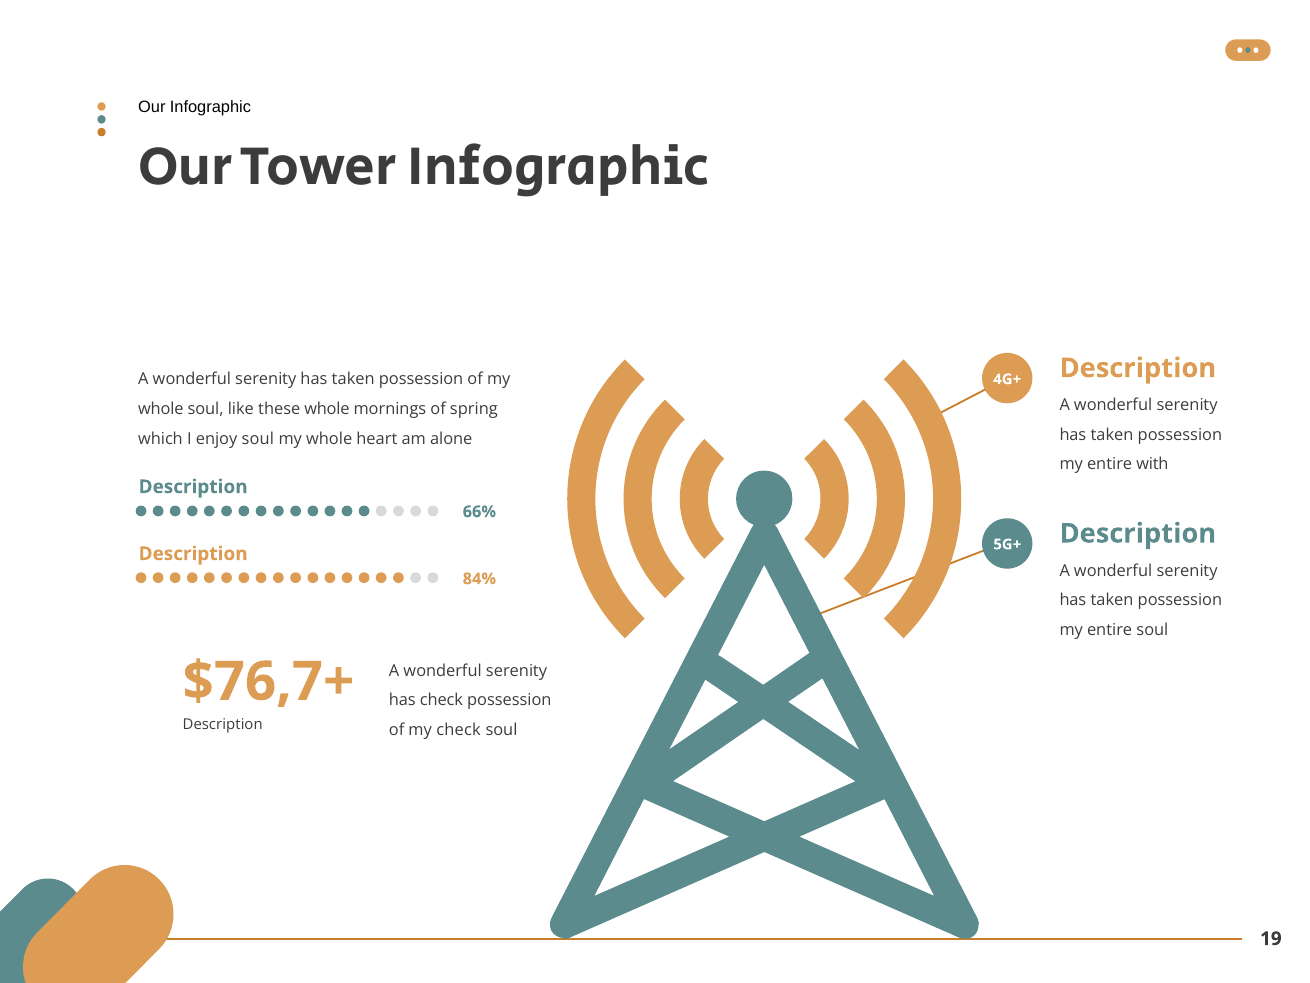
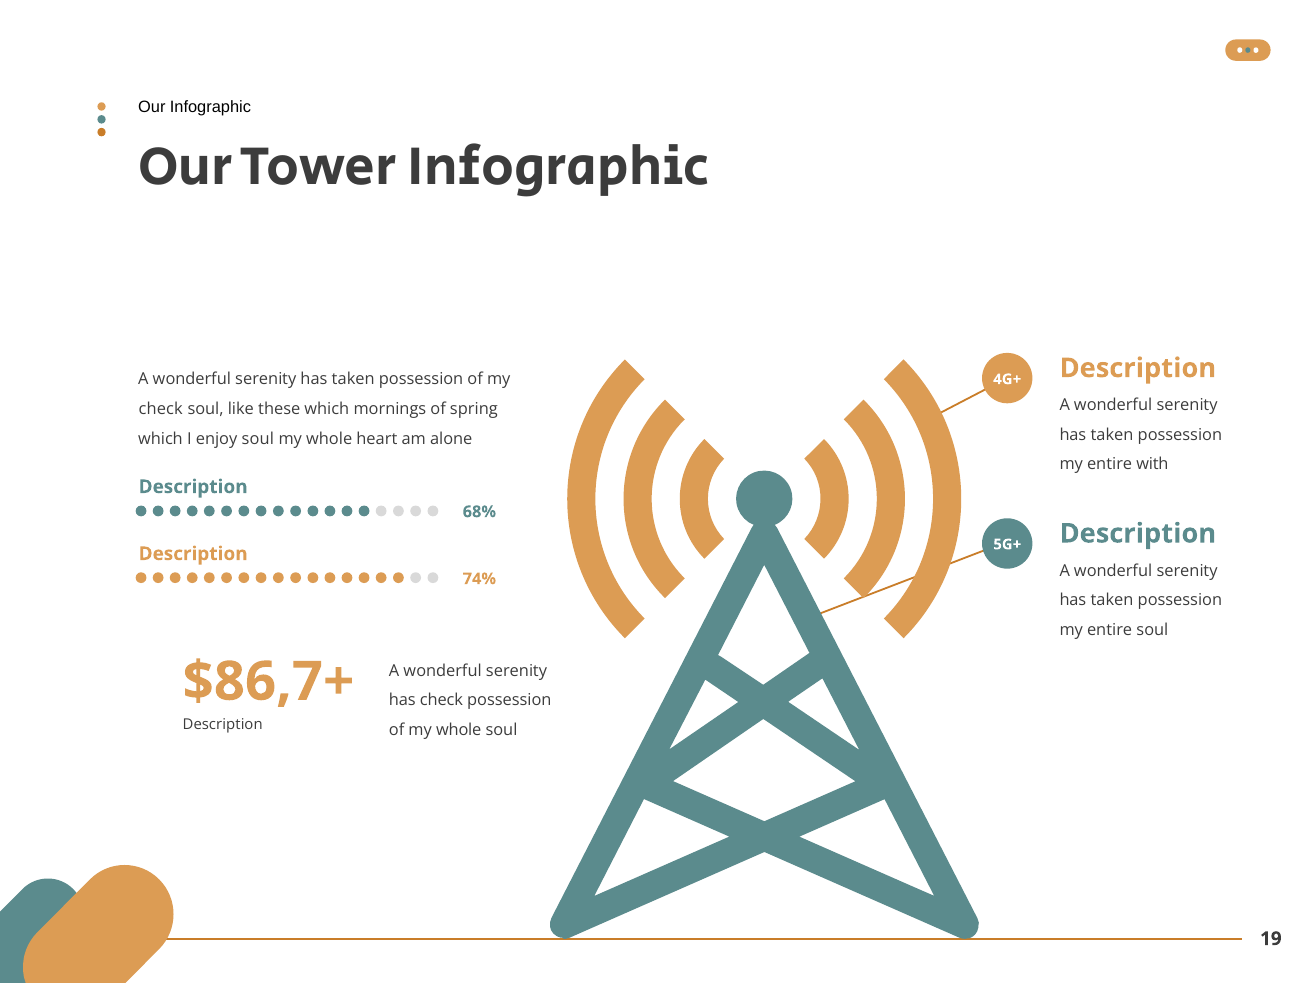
whole: whole -> check (161, 409)
these whole: whole -> which (327, 409)
66%: 66% -> 68% (479, 512)
84%: 84% -> 74% (479, 579)
$76,7+: $76,7+ -> $86,7+ (268, 681)
of my check: check -> whole (459, 730)
